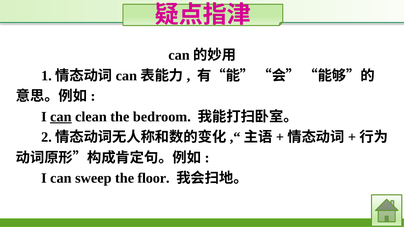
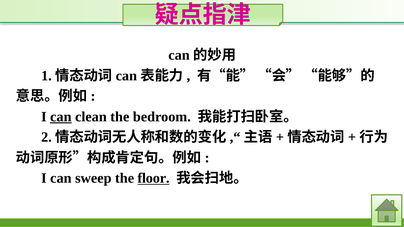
floor underline: none -> present (153, 178)
